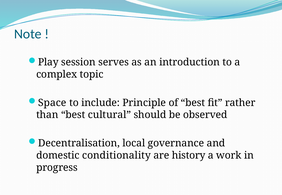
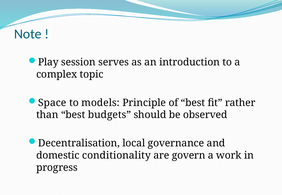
include: include -> models (100, 103)
cultural: cultural -> budgets (109, 115)
history: history -> govern (189, 156)
